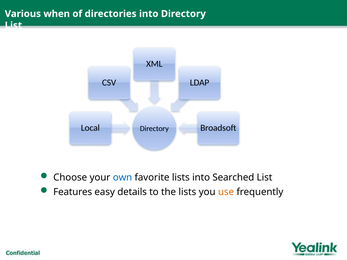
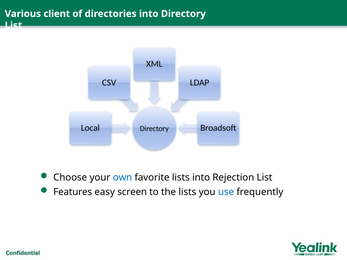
when: when -> client (57, 14)
Searched: Searched -> Rejection (233, 178)
details: details -> screen (132, 192)
use colour: orange -> blue (226, 192)
